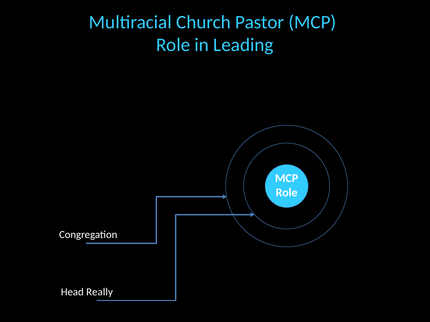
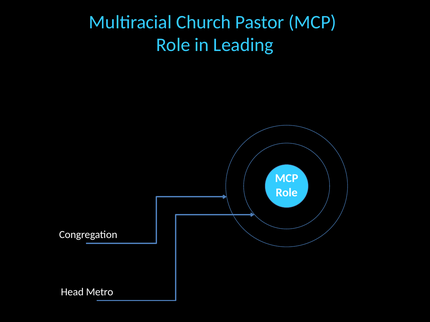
Really: Really -> Metro (100, 292)
